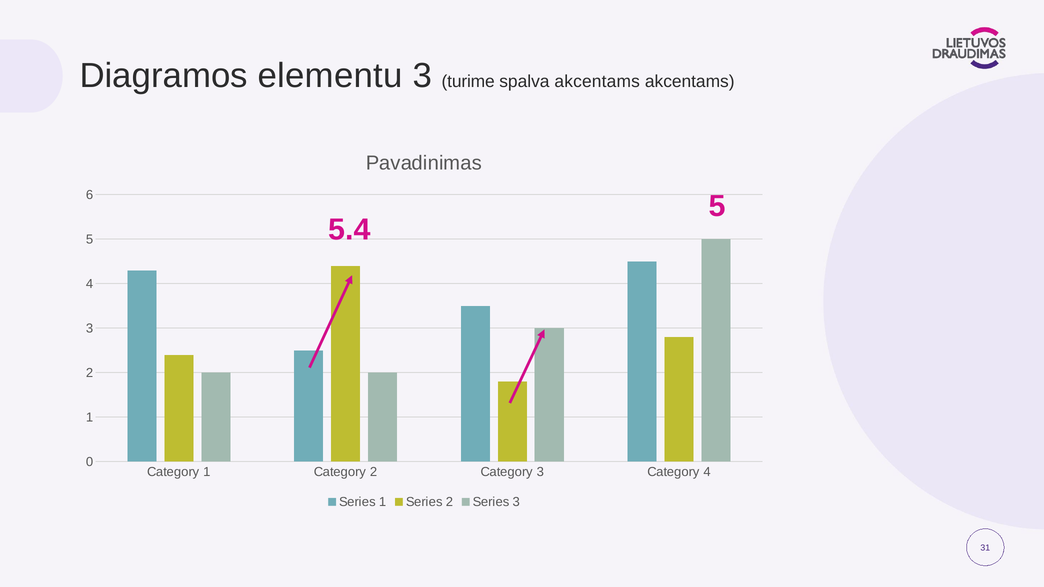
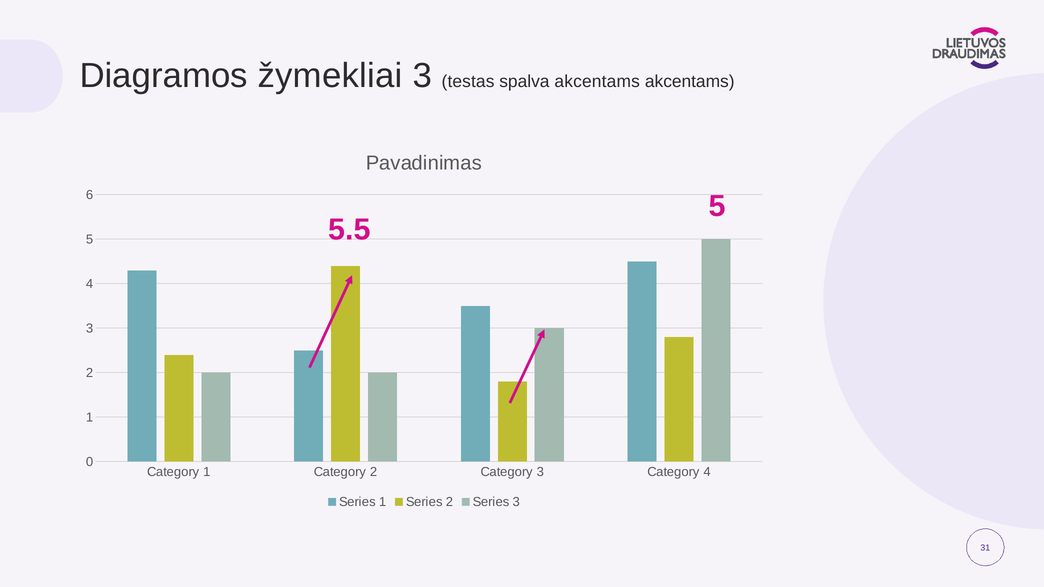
elementu: elementu -> žymekliai (330, 76)
turime: turime -> testas (468, 82)
5.4: 5.4 -> 5.5 (350, 230)
